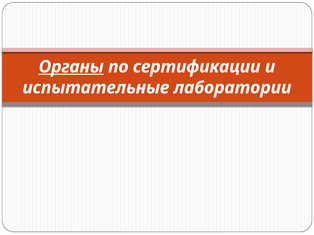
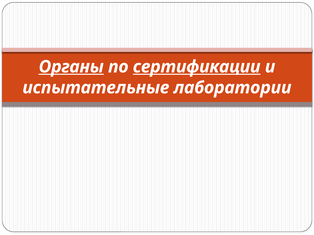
сертификации underline: none -> present (197, 67)
